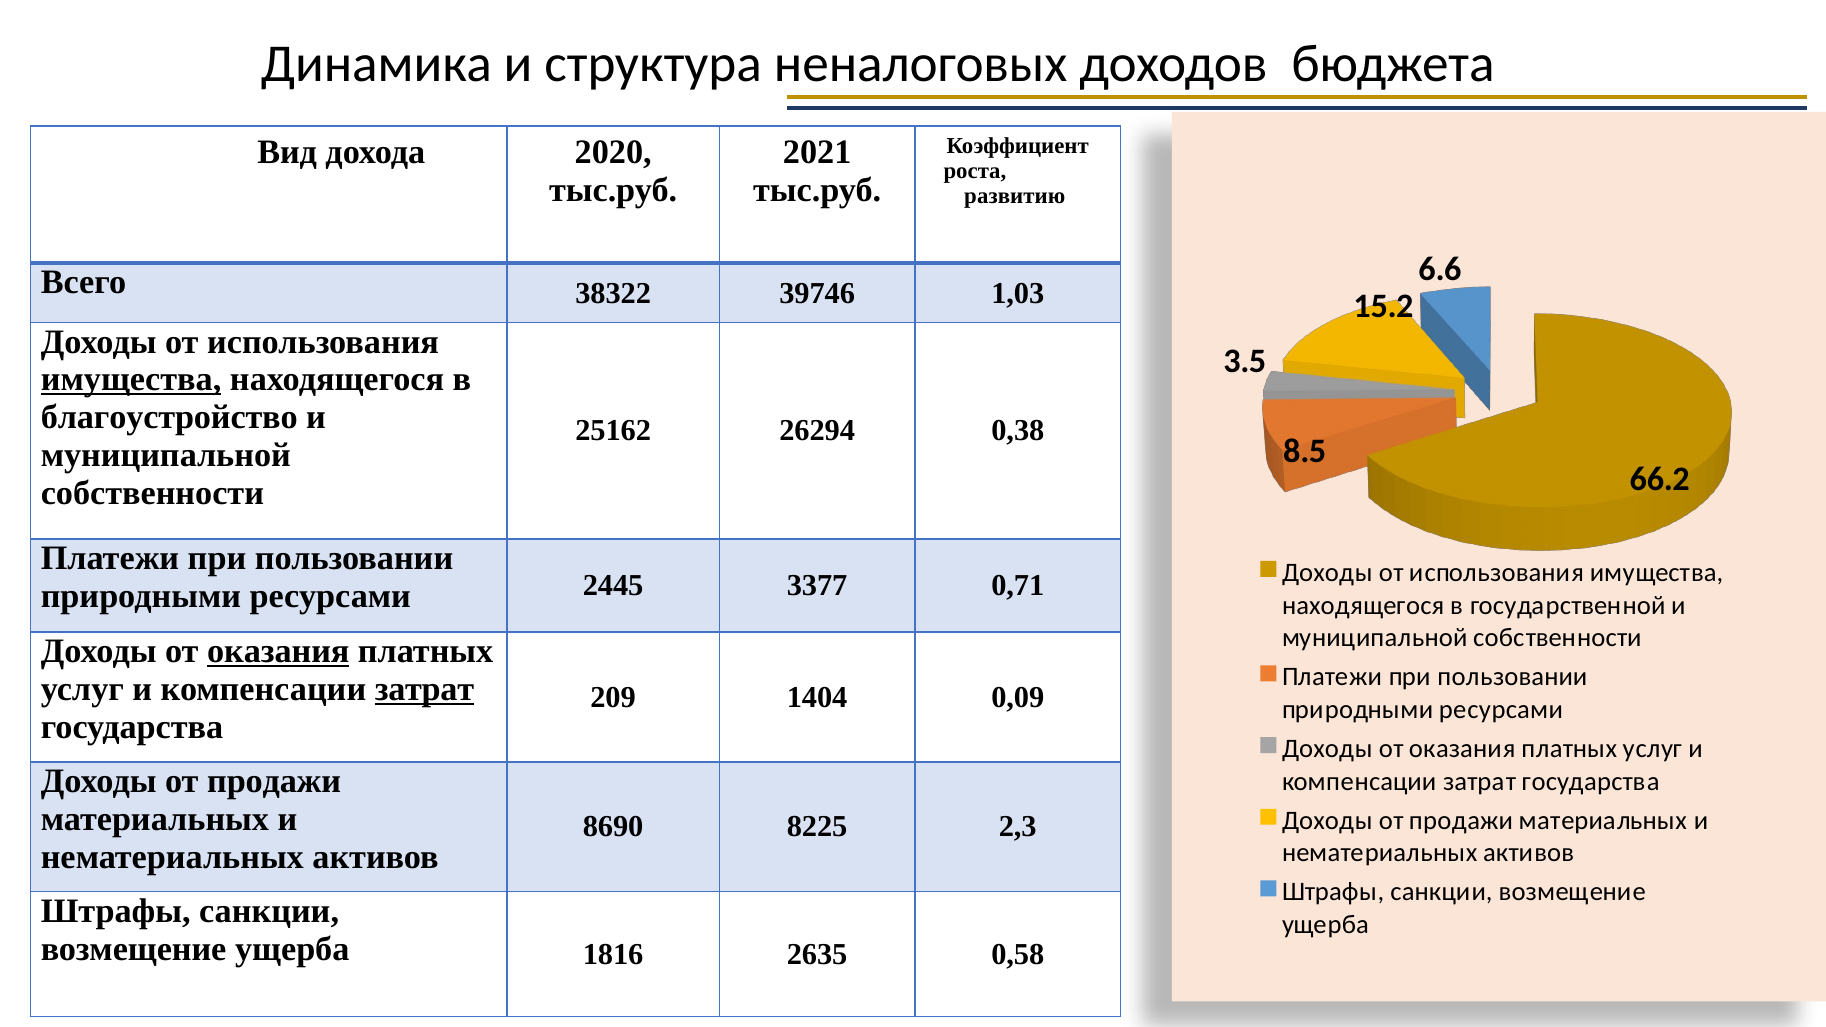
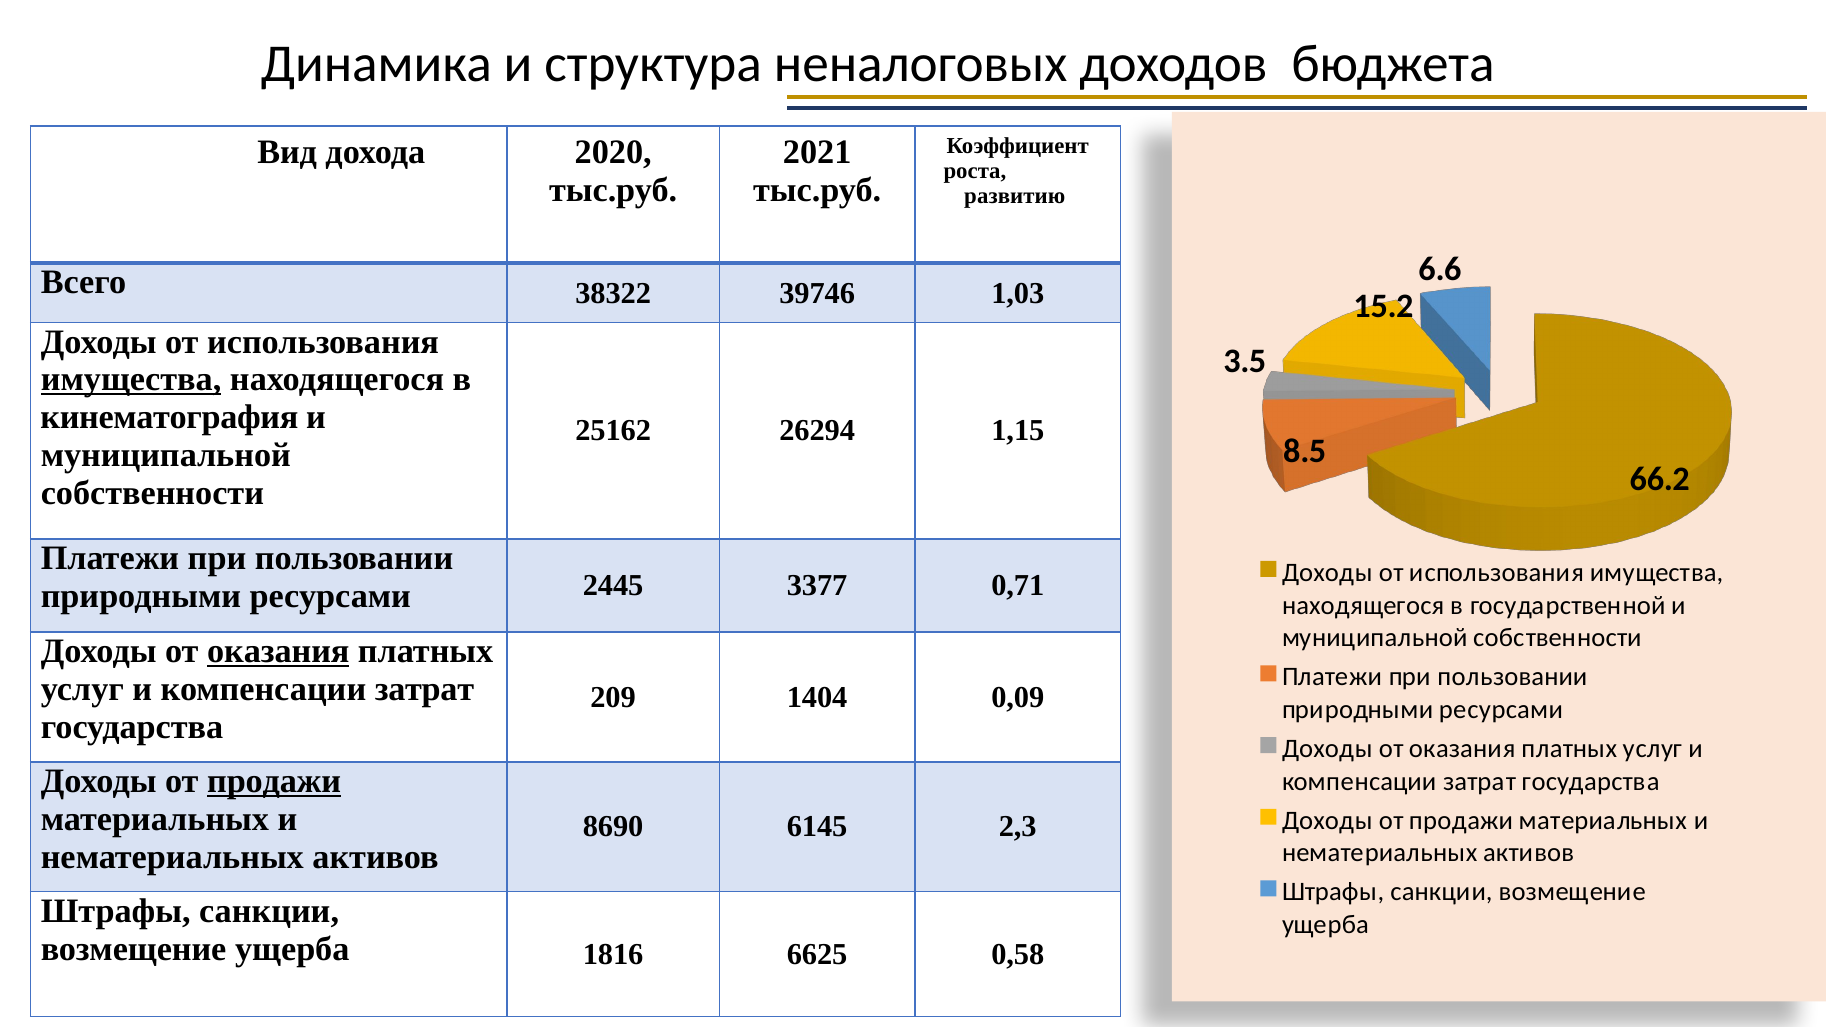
благоустройство: благоустройство -> кинематография (169, 418)
0,38: 0,38 -> 1,15 (1018, 431)
затрат underline: present -> none (424, 689)
продажи underline: none -> present (274, 781)
8225: 8225 -> 6145 (817, 827)
2635: 2635 -> 6625 (817, 954)
